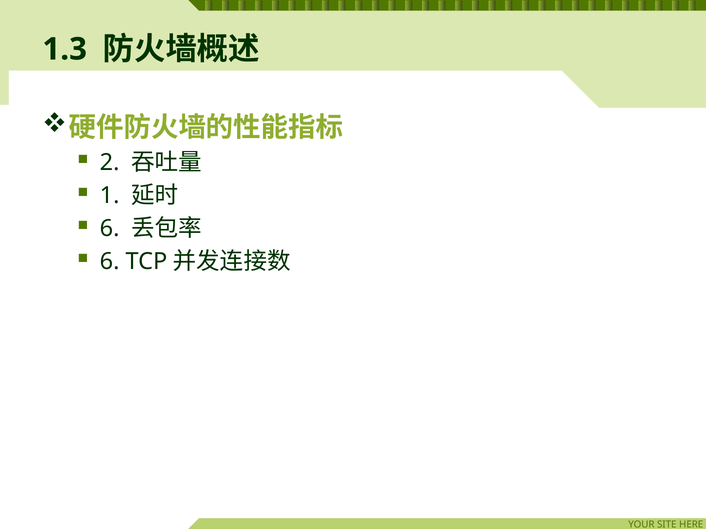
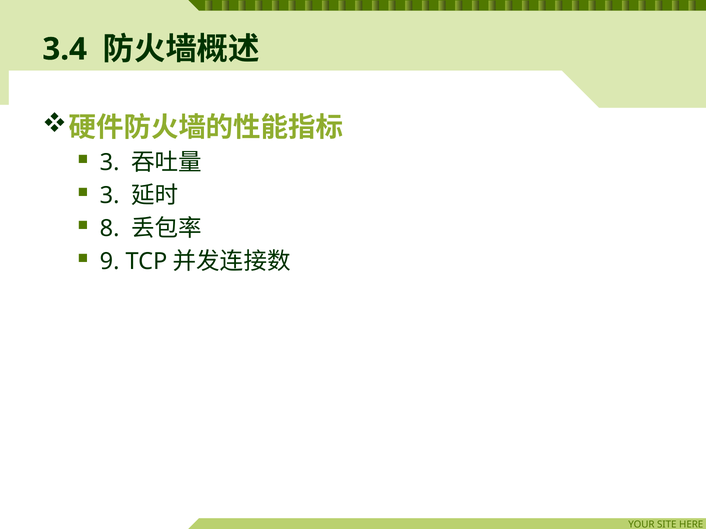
1.3: 1.3 -> 3.4 (65, 49)
2: 2 -> 3 (110, 163)
1: 1 -> 3 (110, 196)
6: 6 -> 8 (110, 229)
6: 6 -> 9 (110, 262)
